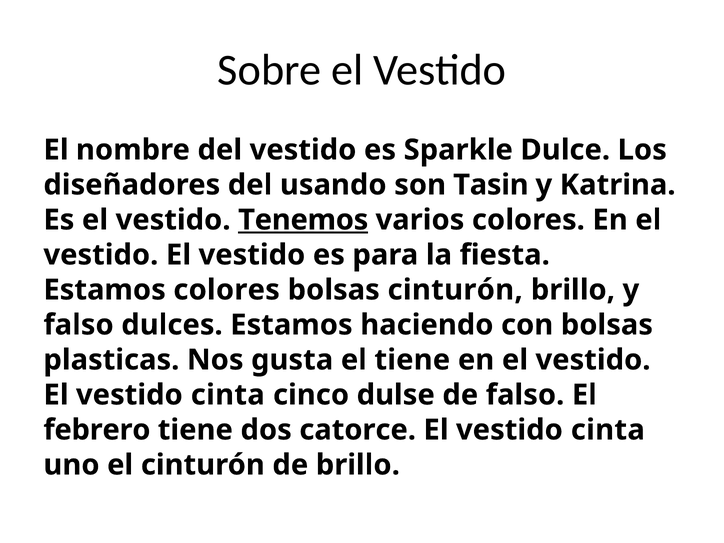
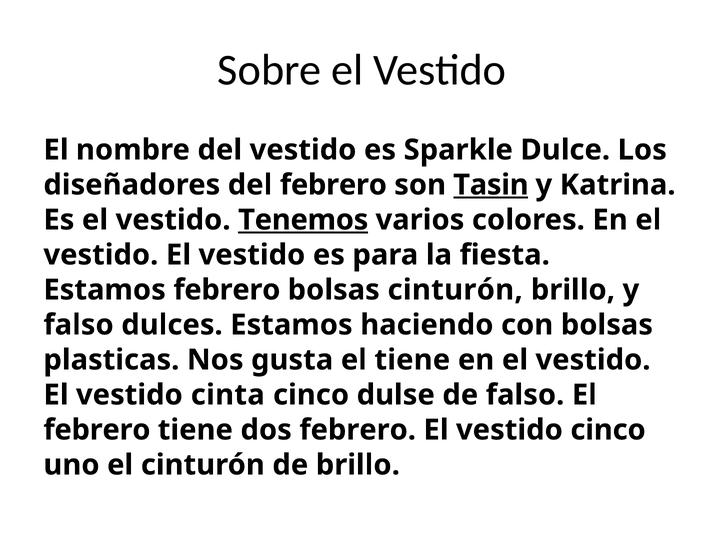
del usando: usando -> febrero (333, 185)
Tasin underline: none -> present (491, 185)
Estamos colores: colores -> febrero (227, 290)
dos catorce: catorce -> febrero (358, 430)
cinta: cinta -> cinco (608, 430)
